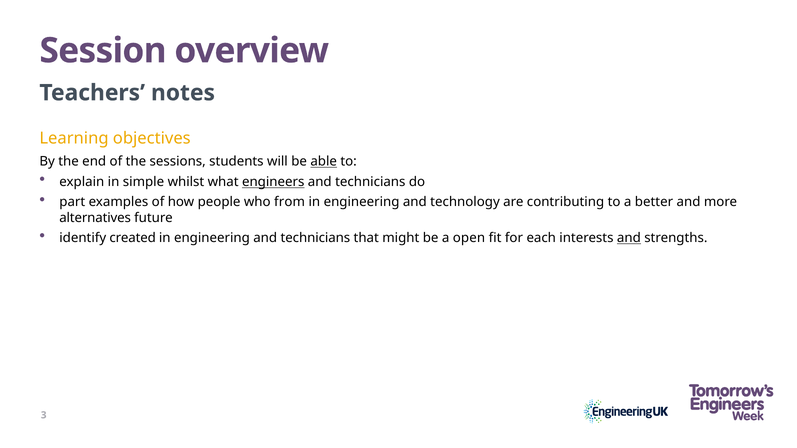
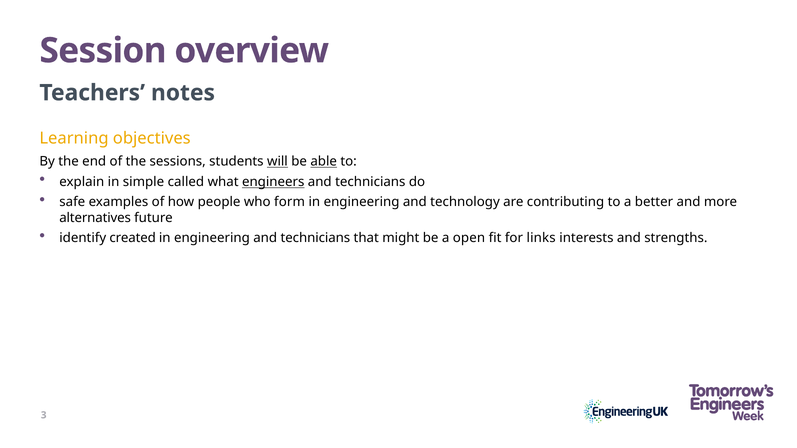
will underline: none -> present (277, 162)
whilst: whilst -> called (186, 182)
part: part -> safe (72, 202)
from: from -> form (290, 202)
each: each -> links (541, 238)
and underline: present -> none (629, 238)
